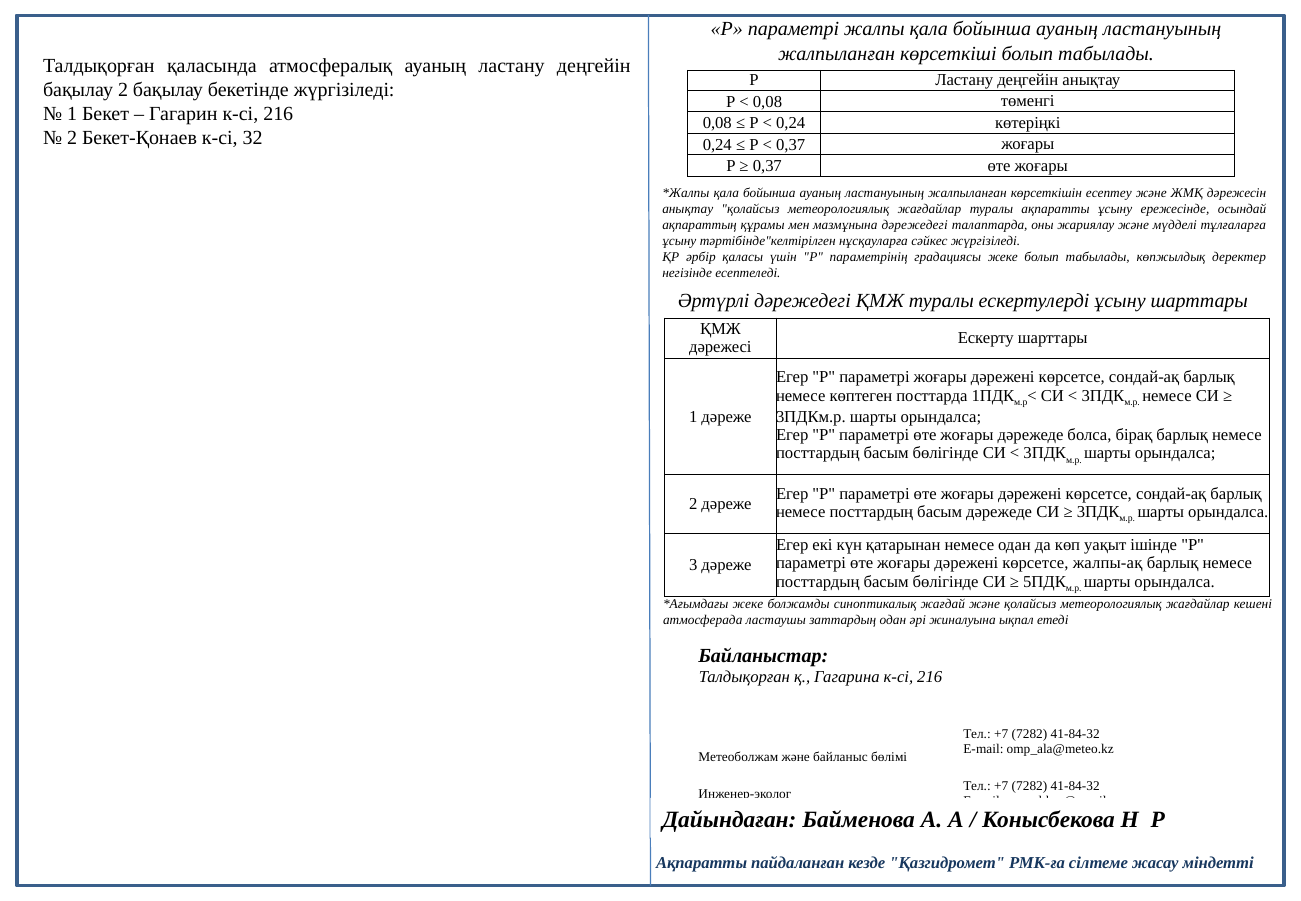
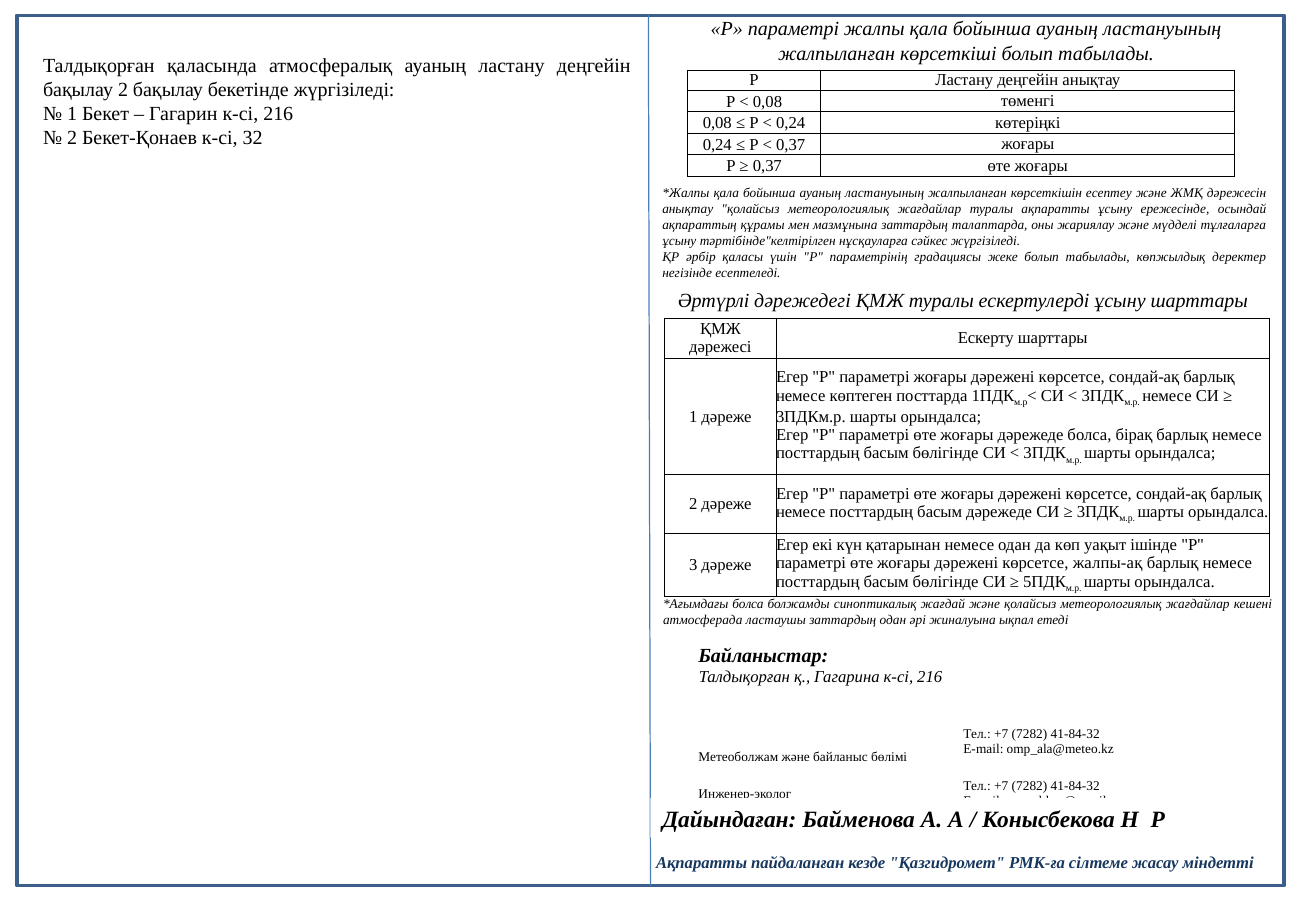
мазмұнына дәрежедегі: дәрежедегі -> заттардың (915, 225)
жеке: жеке -> болса (748, 604)
